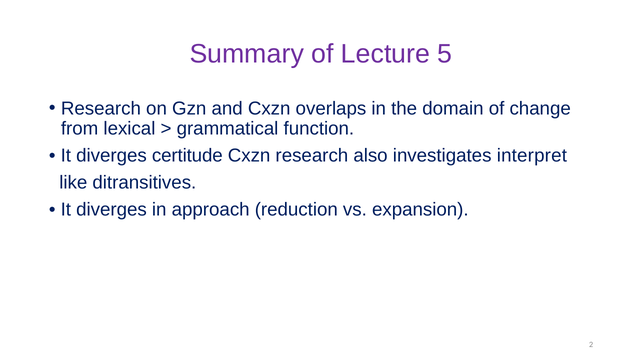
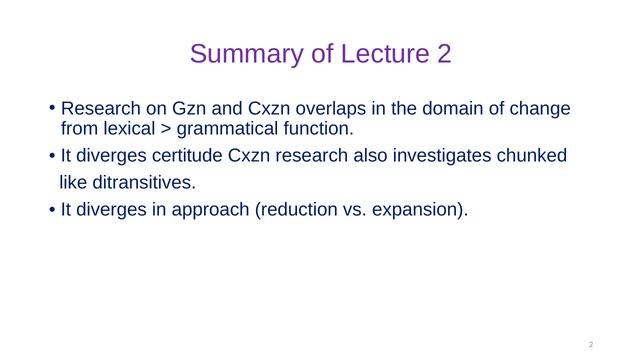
Lecture 5: 5 -> 2 (445, 54)
interpret: interpret -> chunked (532, 156)
